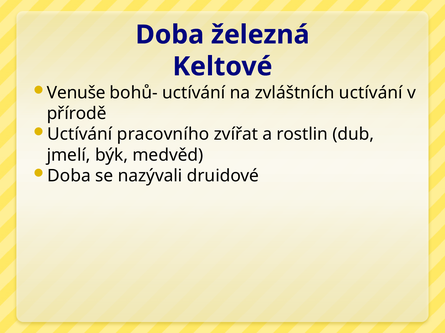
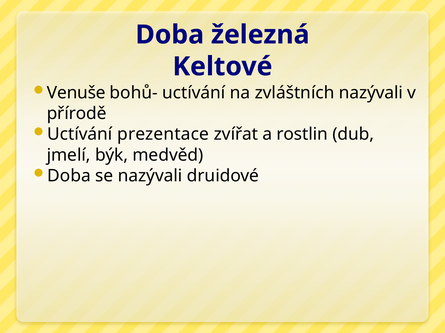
zvláštních uctívání: uctívání -> nazývali (371, 93)
pracovního: pracovního -> prezentace (163, 135)
